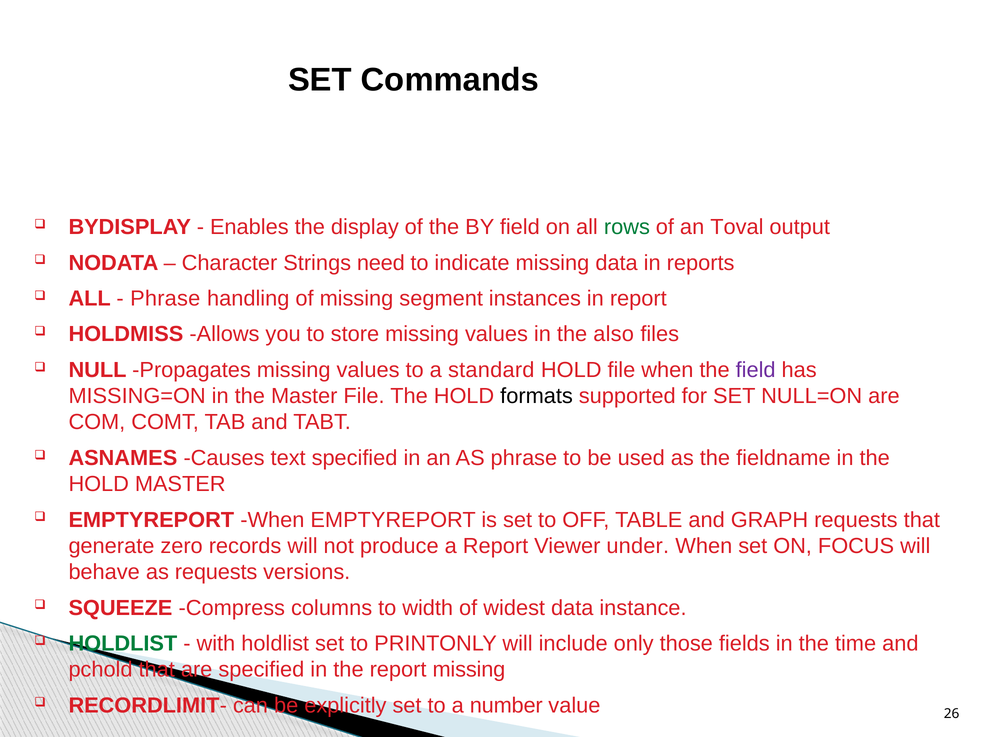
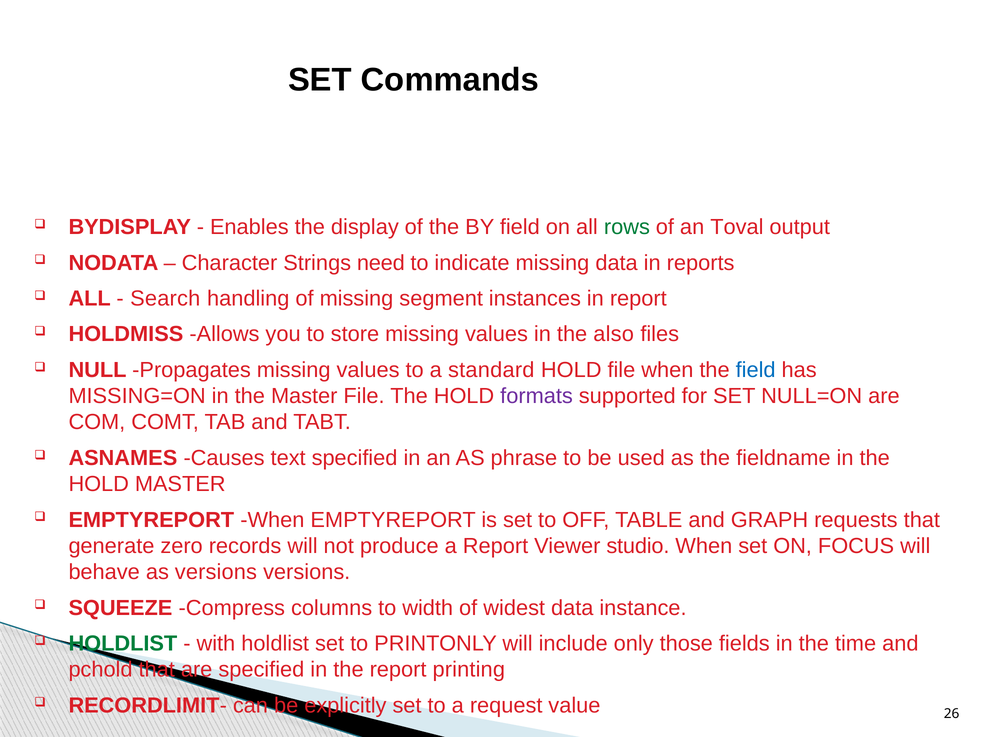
Phrase: Phrase -> Search (165, 299)
field colour: purple -> blue (756, 370)
formats colour: black -> purple (537, 396)
under: under -> studio (638, 546)
as requests: requests -> versions (216, 572)
report missing: missing -> printing (469, 670)
number: number -> request (506, 706)
